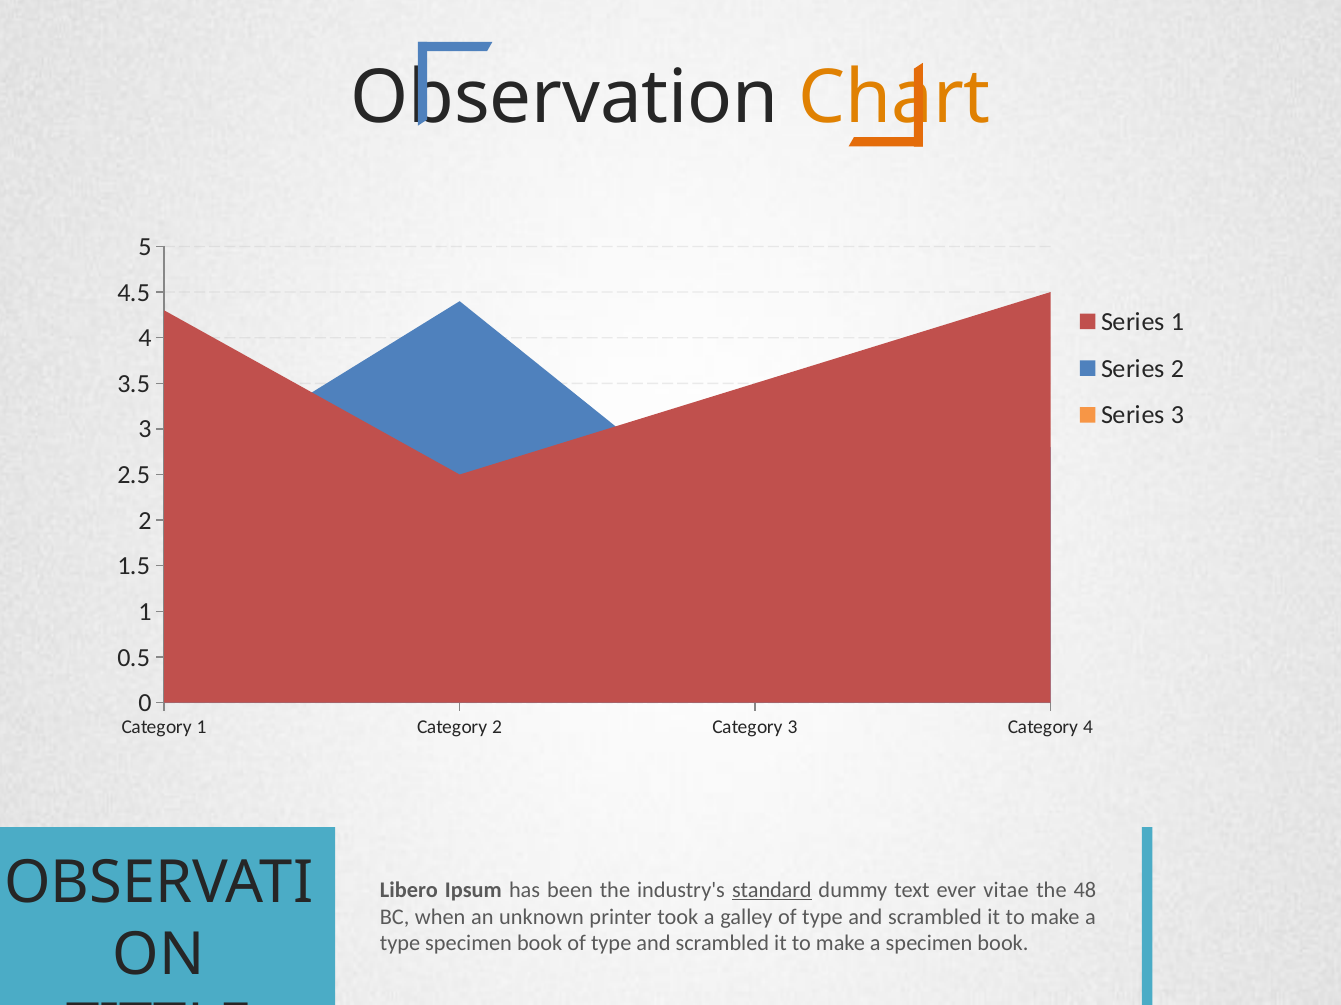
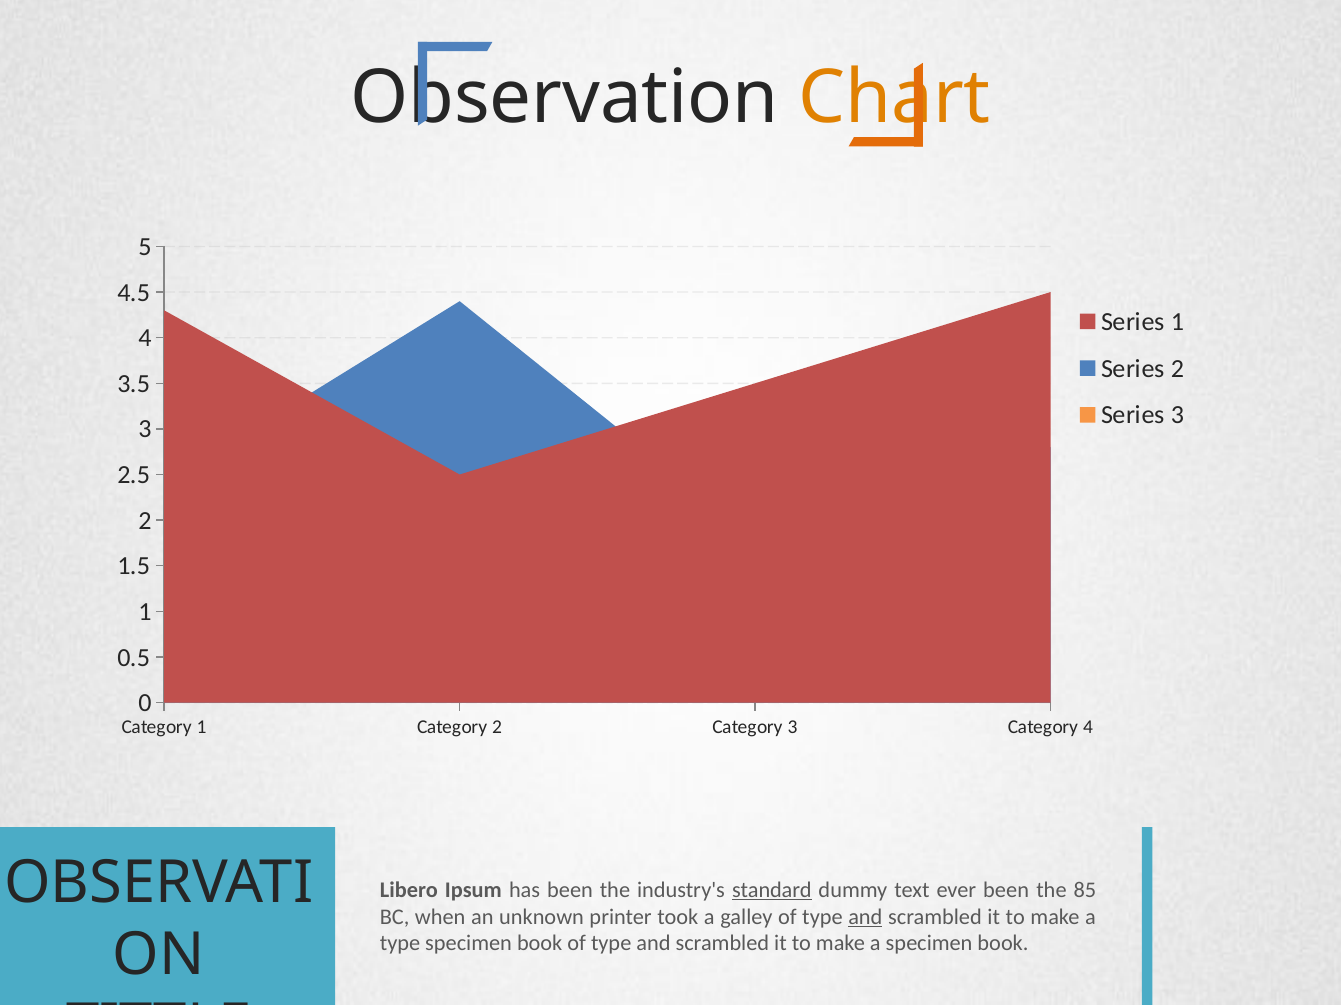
ever vitae: vitae -> been (1006, 891)
48: 48 -> 85 (1085, 891)
and underline: none -> present (865, 917)
